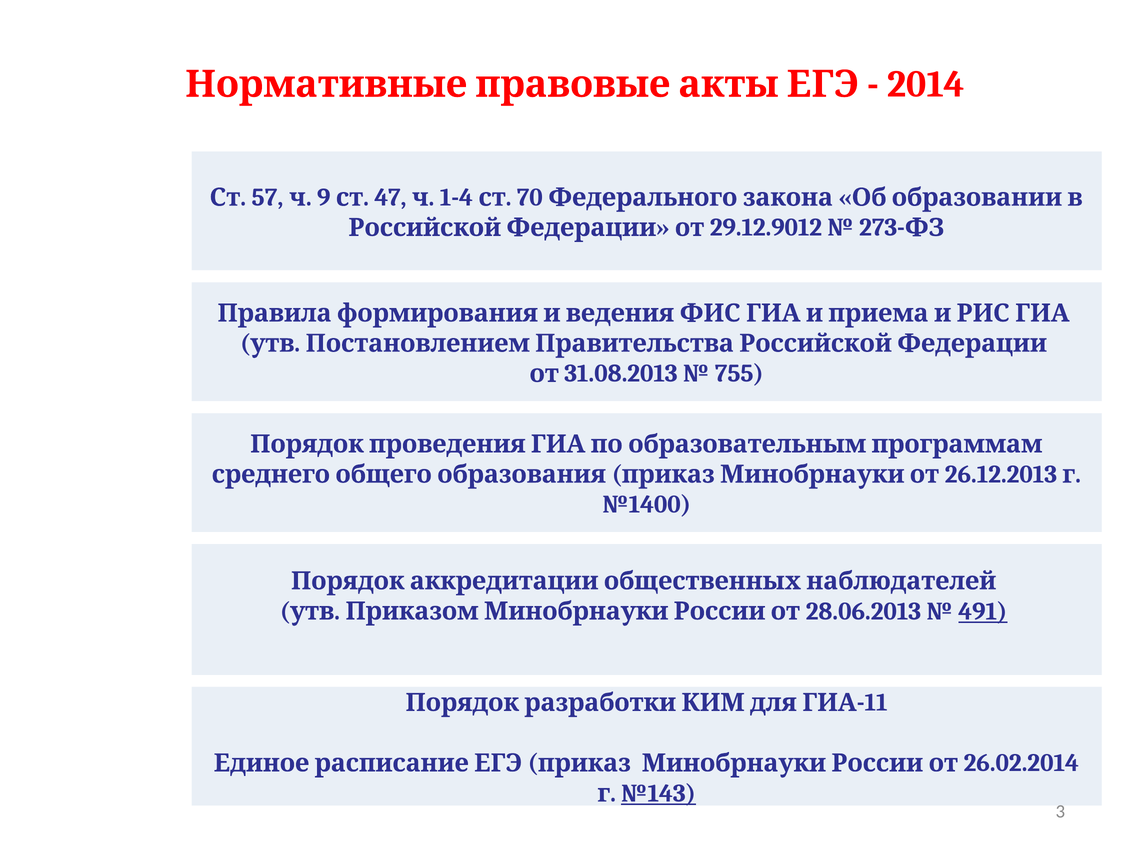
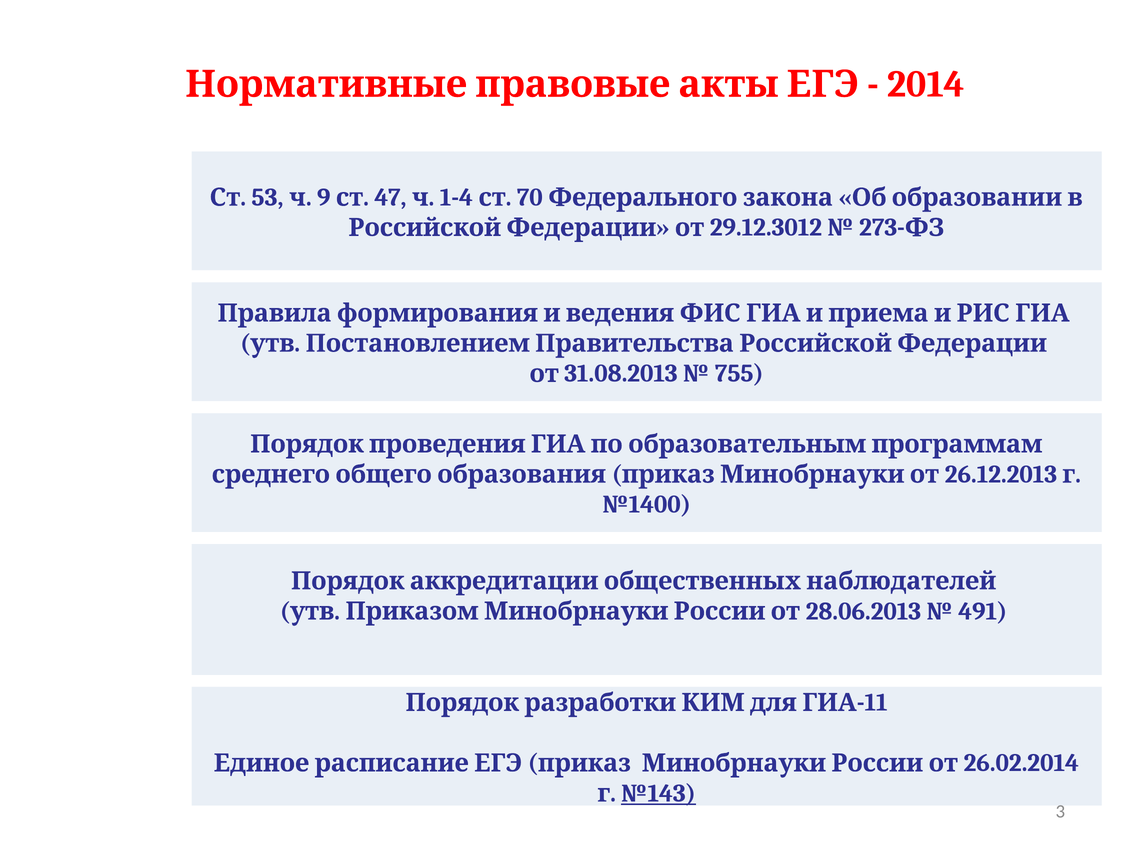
57: 57 -> 53 (268, 197)
29.12.9012: 29.12.9012 -> 29.12.3012 (766, 228)
491 underline: present -> none (983, 611)
